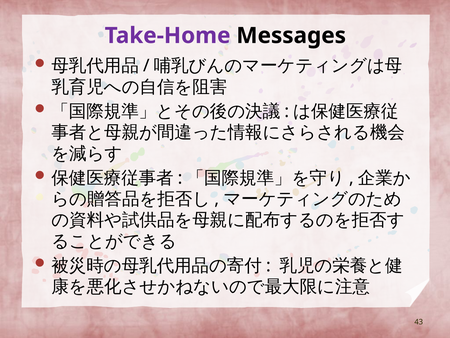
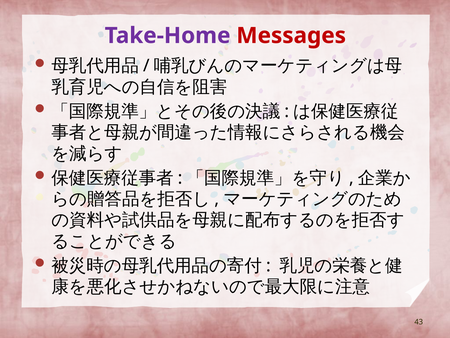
Messages colour: black -> red (291, 36)
